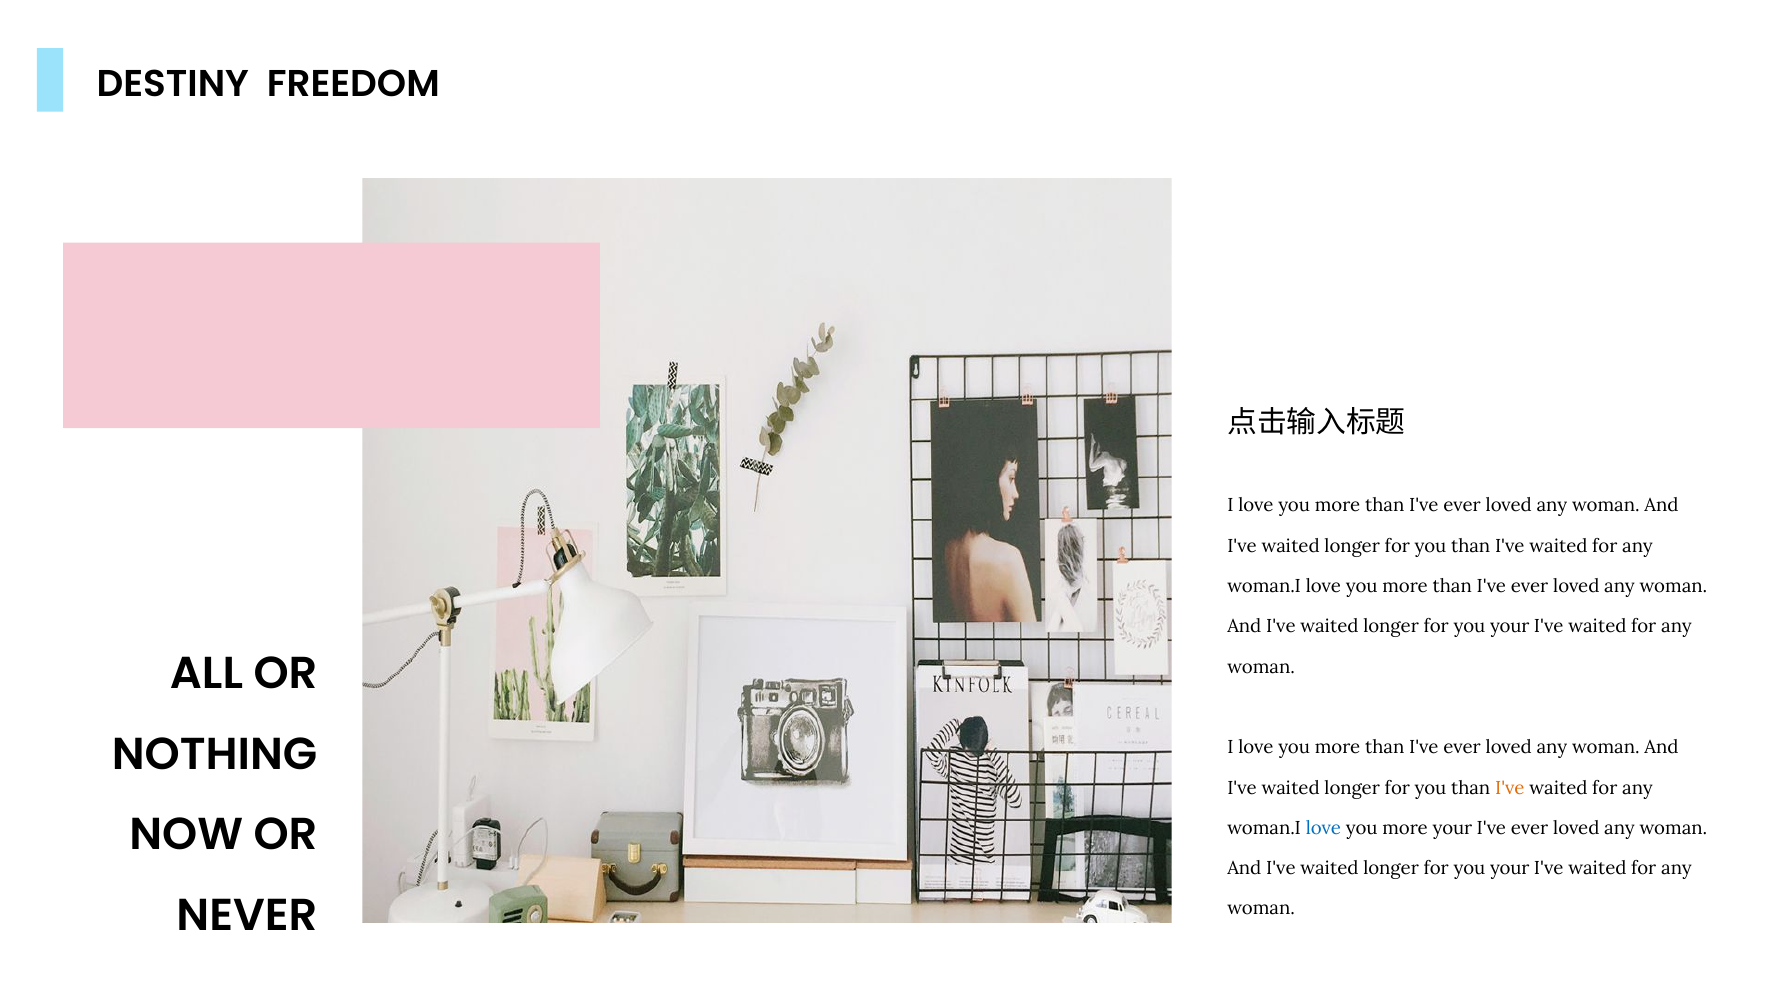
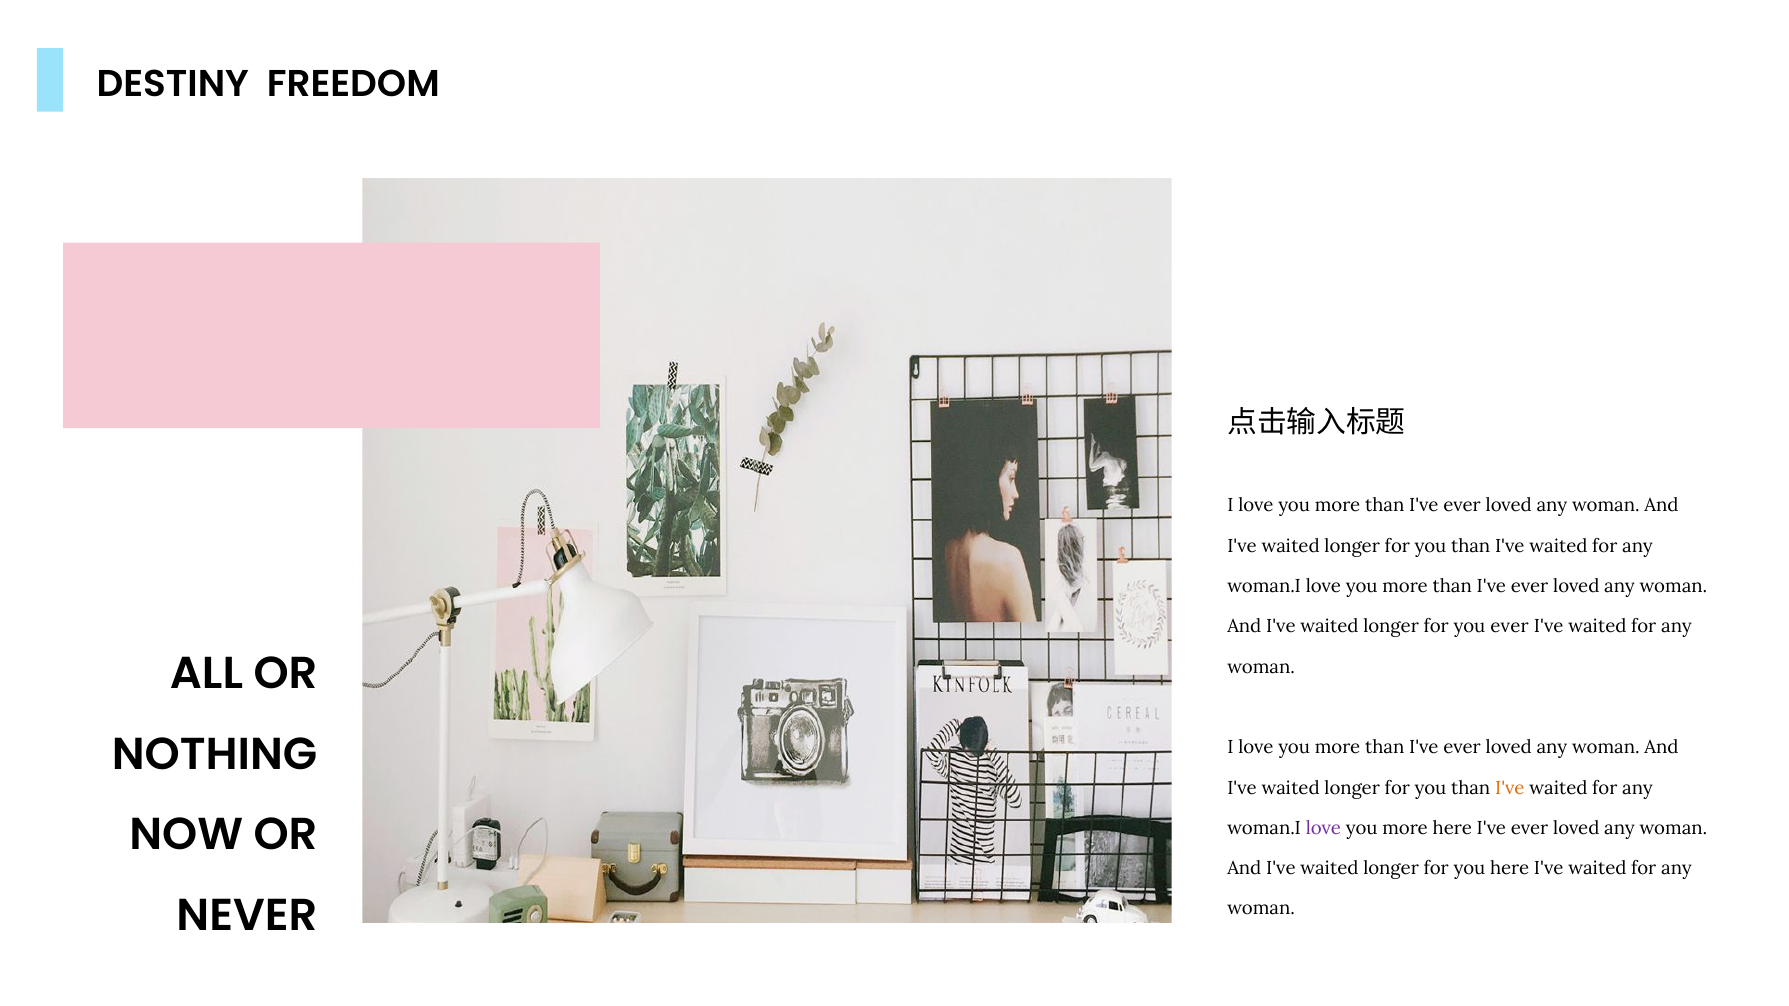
your: your -> ever (1510, 627)
love colour: blue -> purple (1323, 828)
more your: your -> here (1452, 828)
your: your -> here (1510, 869)
